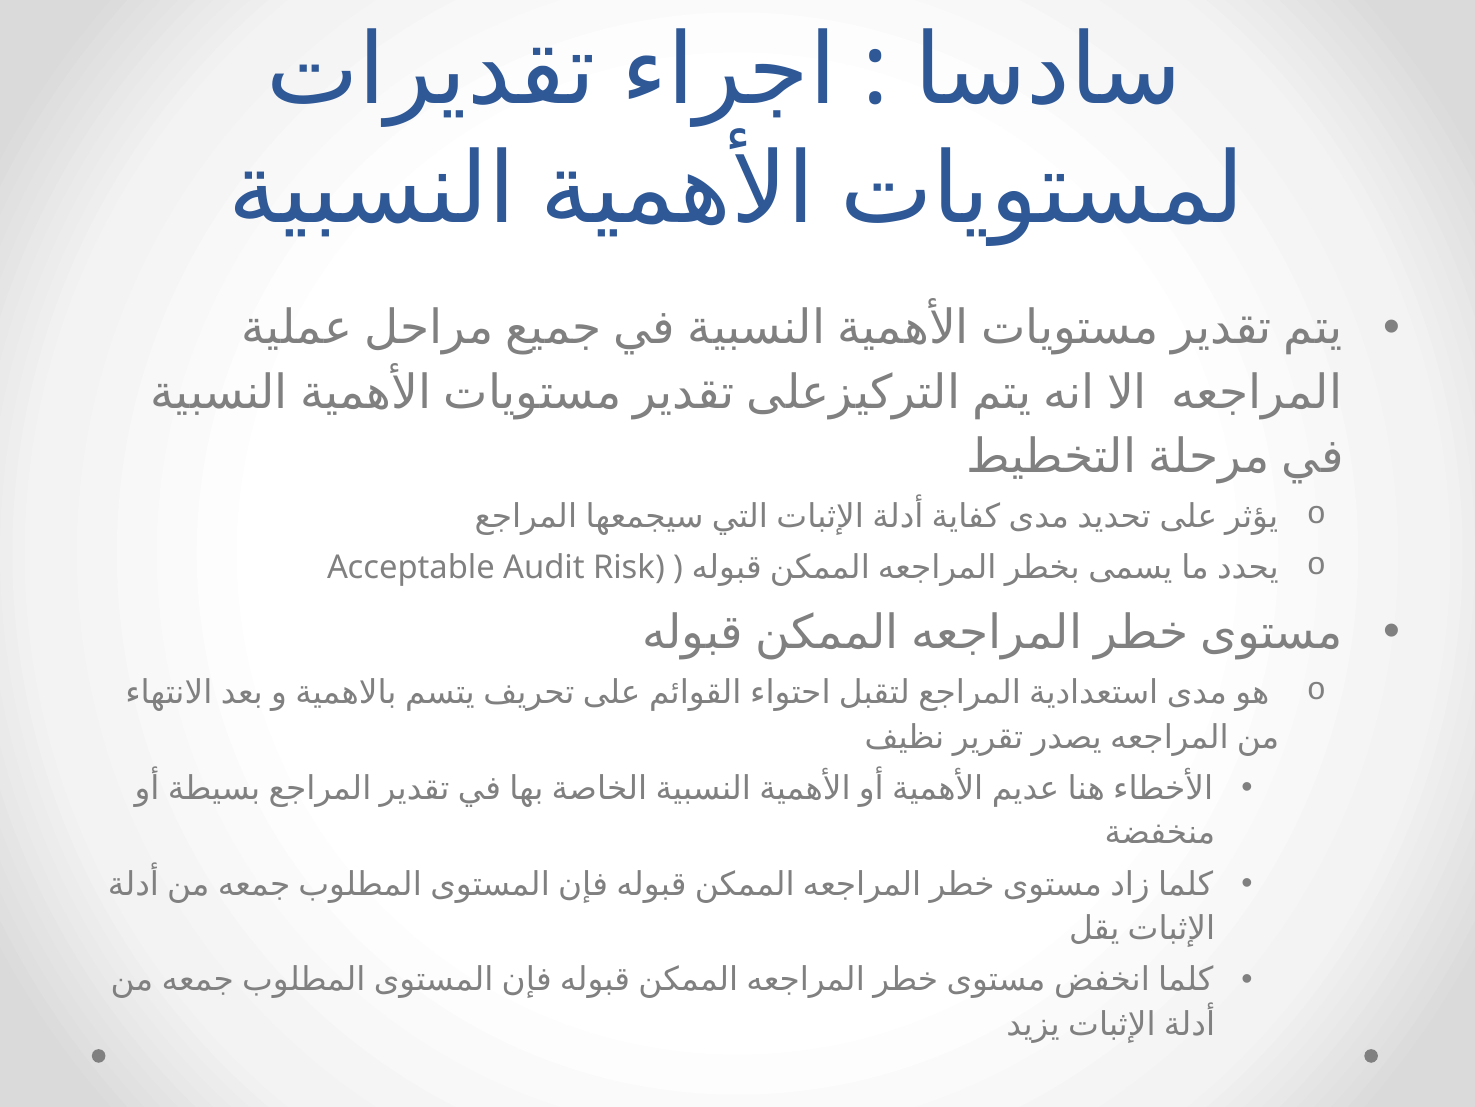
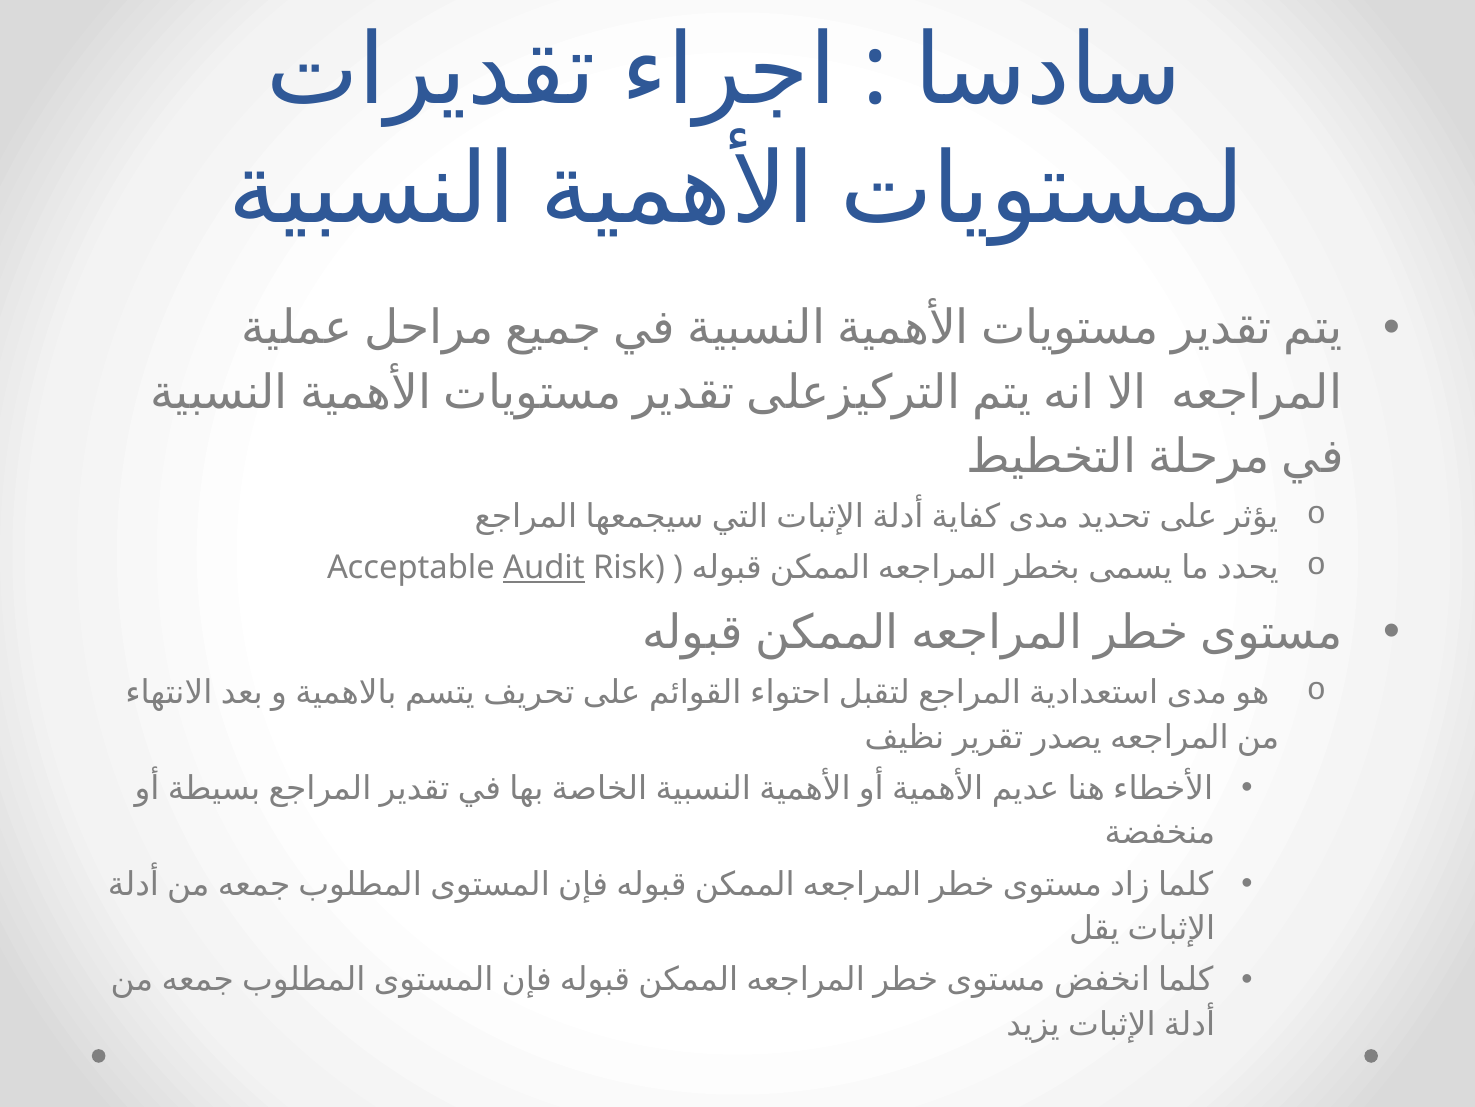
Audit underline: none -> present (544, 568)
